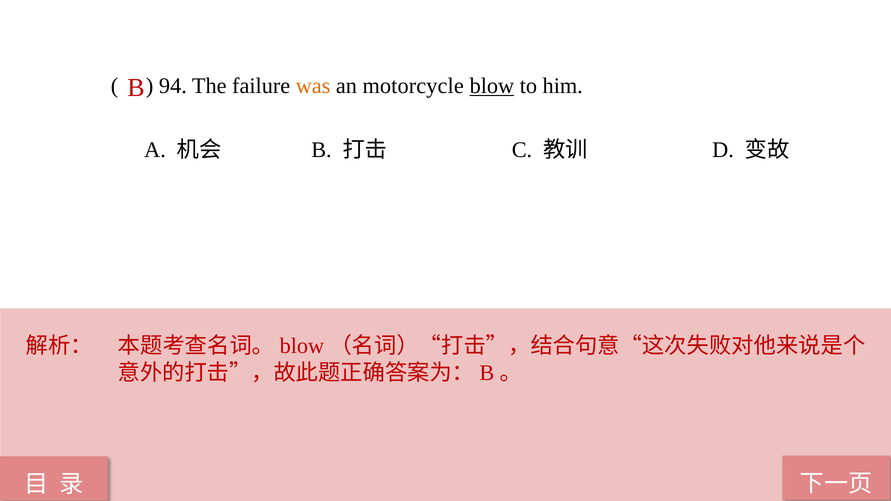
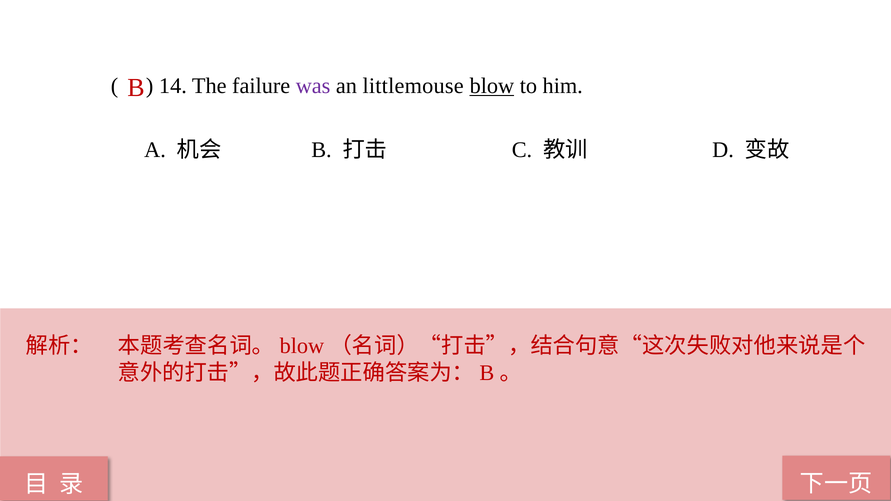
94: 94 -> 14 (173, 86)
was colour: orange -> purple (313, 86)
motorcycle: motorcycle -> littlemouse (413, 86)
